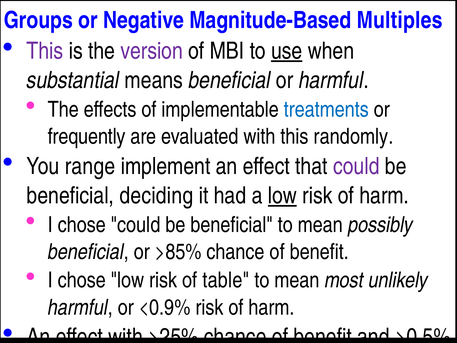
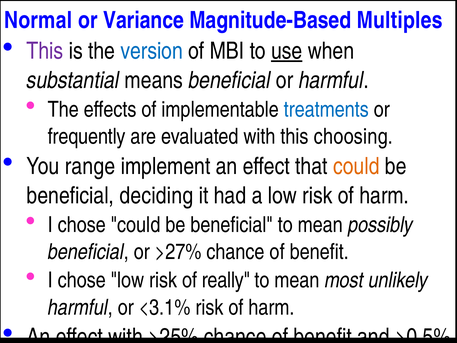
Groups: Groups -> Normal (38, 20)
Negative: Negative -> Variance (144, 20)
version colour: purple -> blue (152, 51)
randomly: randomly -> choosing (353, 137)
could colour: purple -> orange (356, 166)
low underline: present -> none (282, 196)
>85%: >85% -> >27% (178, 252)
table: table -> really (226, 280)
<0.9%: <0.9% -> <3.1% (165, 307)
